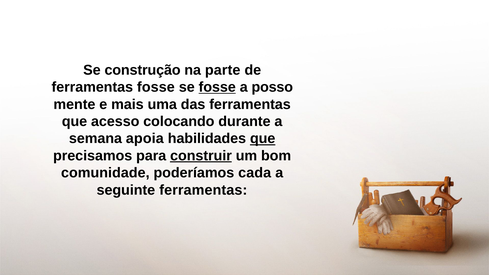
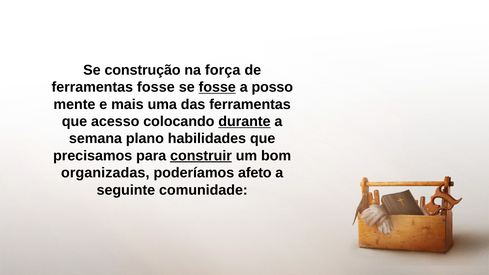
parte: parte -> força (223, 70)
durante underline: none -> present (244, 122)
apoia: apoia -> plano (145, 139)
que underline: present -> none (263, 139)
comunidade: comunidade -> organizadas (105, 173)
cada: cada -> afeto (255, 173)
seguinte ferramentas: ferramentas -> comunidade (203, 190)
